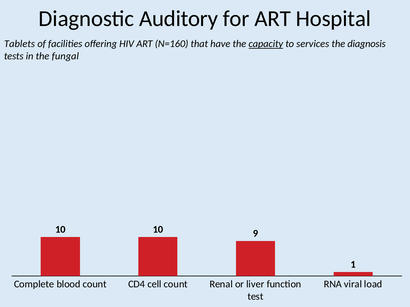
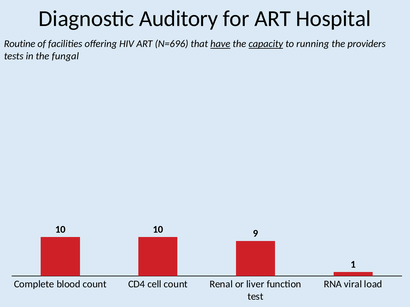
Tablets: Tablets -> Routine (20, 44)
N=160: N=160 -> N=696 (172, 44)
have underline: none -> present (220, 44)
services: services -> running (313, 44)
diagnosis: diagnosis -> providers (367, 44)
